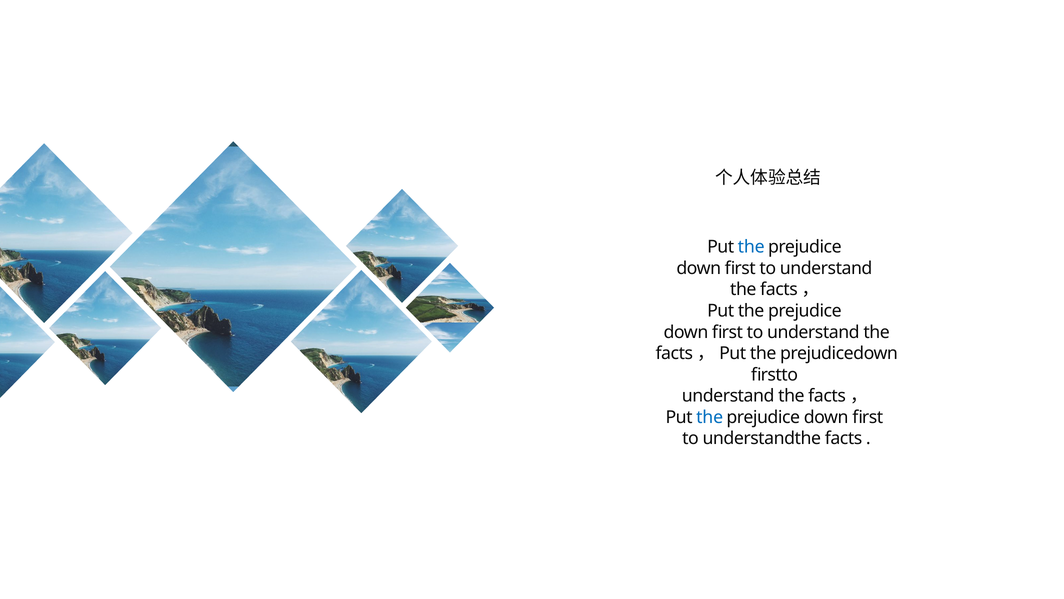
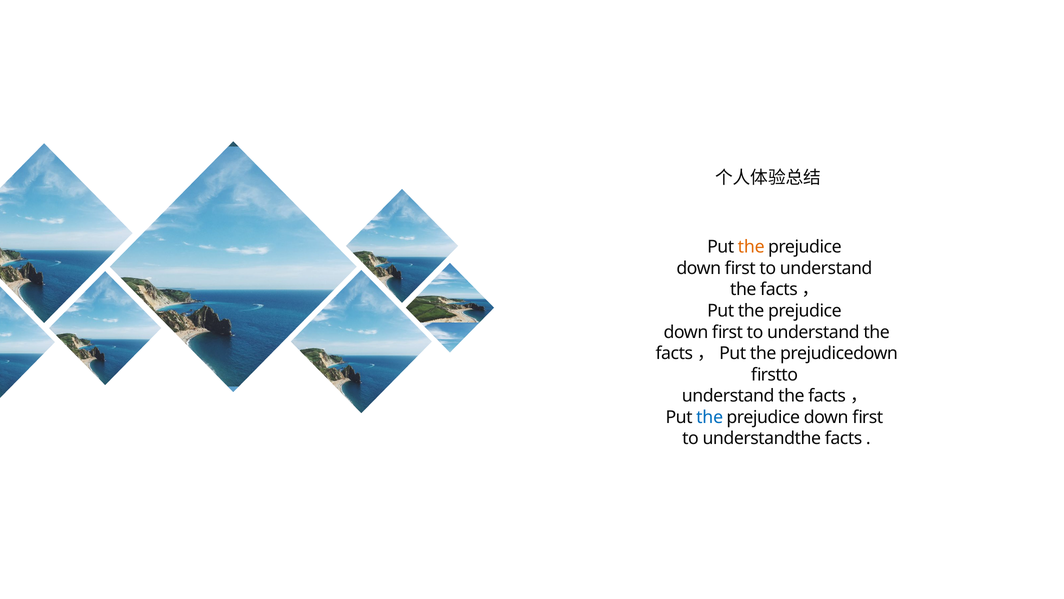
the colour: blue -> orange (751, 247)
